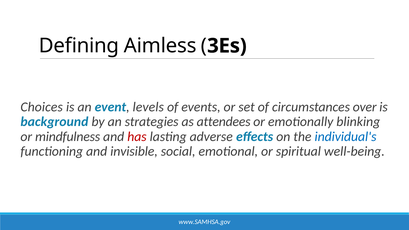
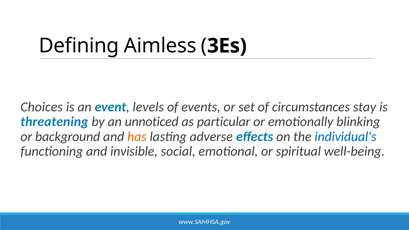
over: over -> stay (365, 107)
background: background -> threatening (54, 122)
strategies: strategies -> unnoticed (152, 122)
attendees: attendees -> particular (224, 122)
mindfulness: mindfulness -> background (68, 137)
has colour: red -> orange (137, 137)
